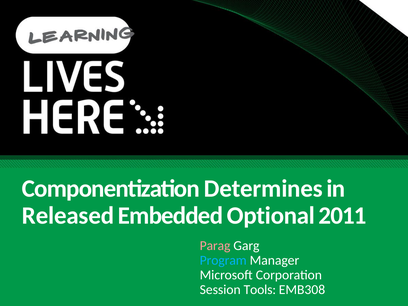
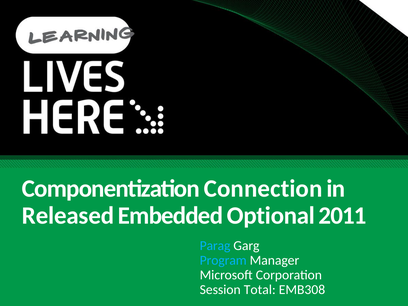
Determines: Determines -> Connection (263, 189)
Parag colour: pink -> light blue (215, 246)
Tools: Tools -> Total (260, 290)
